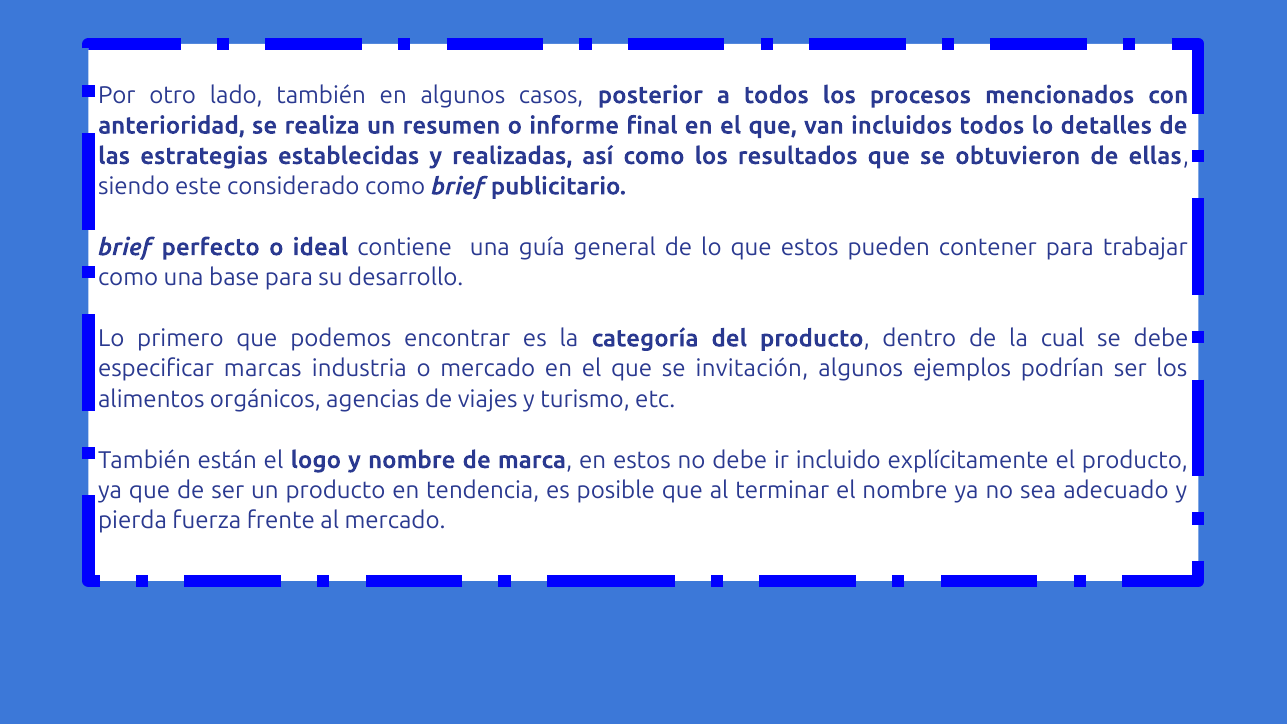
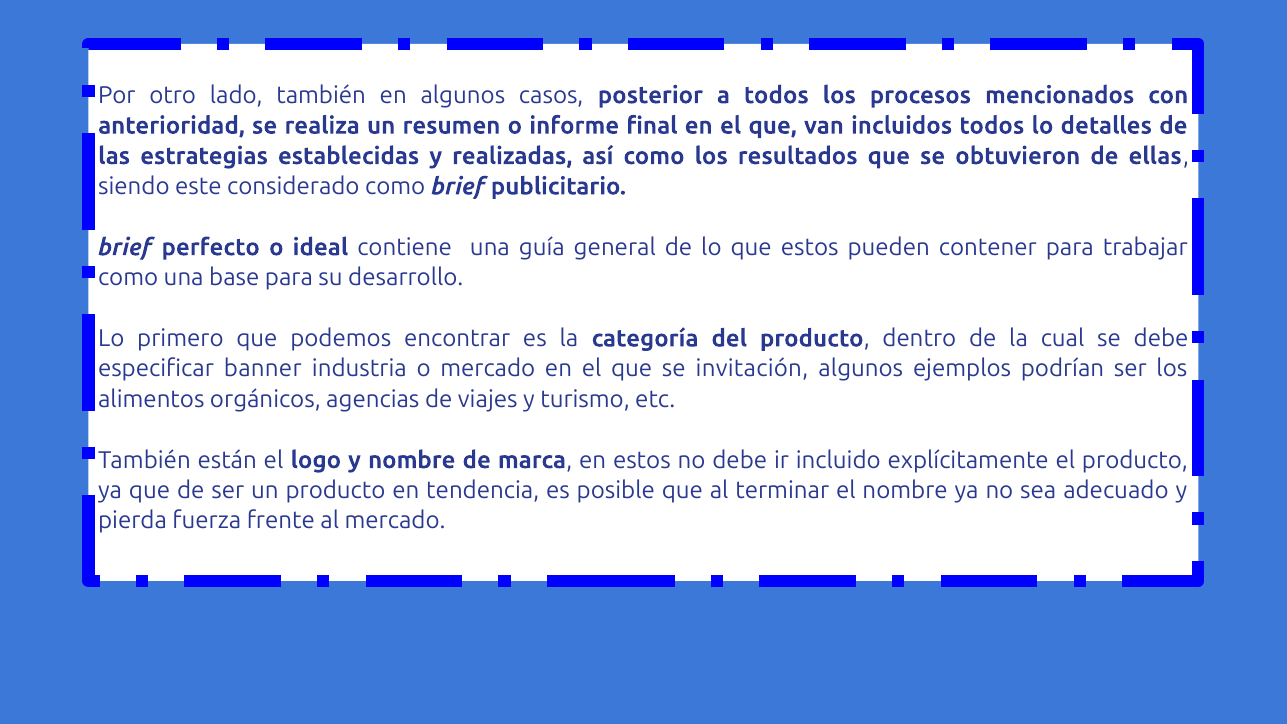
marcas: marcas -> banner (263, 369)
